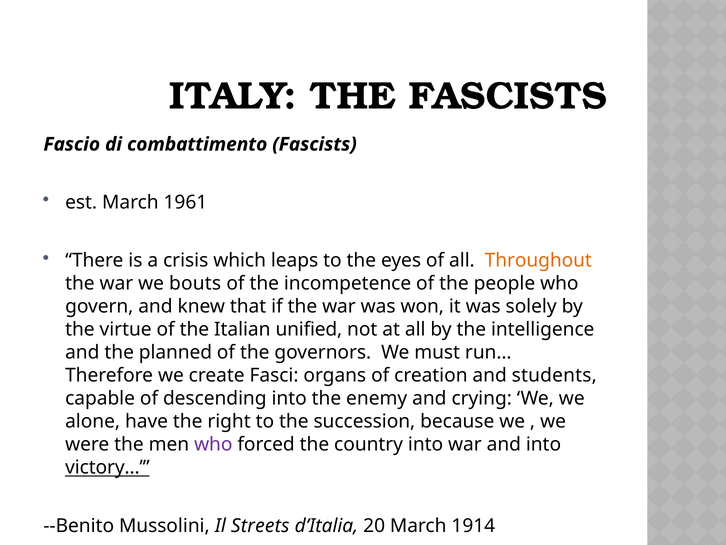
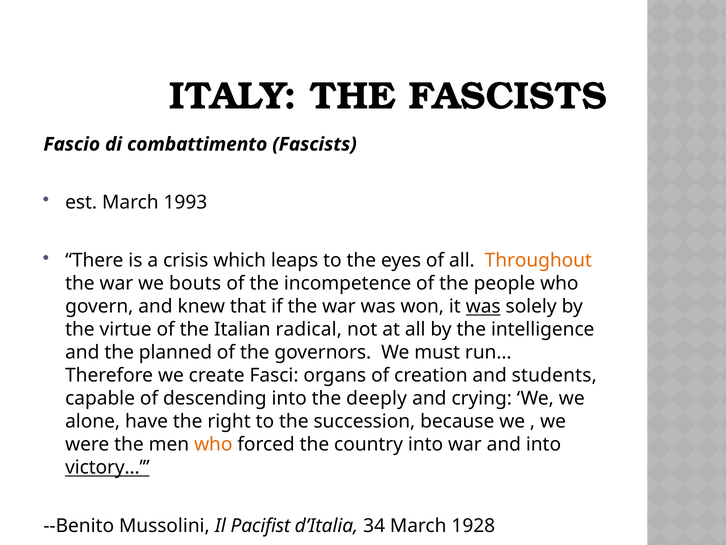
1961: 1961 -> 1993 (185, 202)
was underline: none -> present (483, 306)
unified: unified -> radical (309, 329)
enemy: enemy -> deeply (377, 398)
who colour: purple -> orange (213, 444)
Streets: Streets -> Pacifist (260, 525)
20: 20 -> 34 (374, 525)
1914: 1914 -> 1928 (473, 525)
